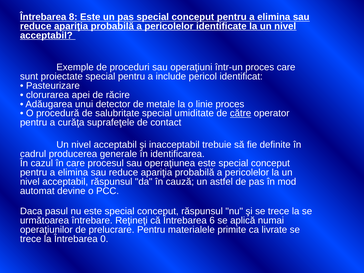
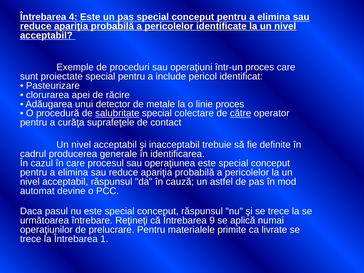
8: 8 -> 4 (73, 17)
salubritate underline: none -> present (117, 113)
umiditate: umiditate -> colectare (194, 113)
6: 6 -> 9 (212, 220)
0: 0 -> 1 (104, 239)
